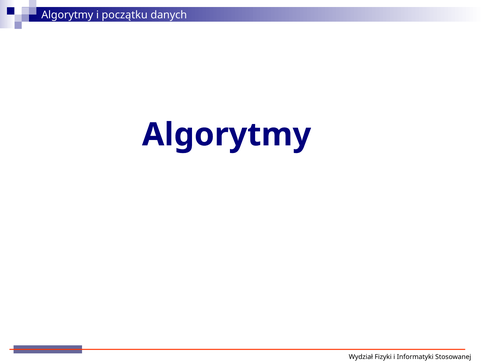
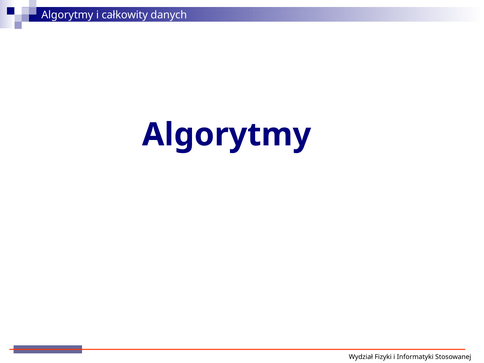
początku: początku -> całkowity (125, 15)
